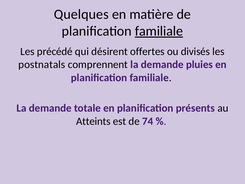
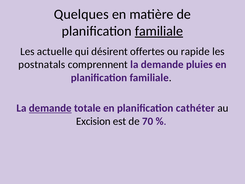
précédé: précédé -> actuelle (55, 51)
divisés: divisés -> rapide (195, 51)
demande underline: none -> present (50, 108)
présents: présents -> cathéter (195, 108)
Atteints: Atteints -> Excision (93, 121)
74: 74 -> 70 (148, 121)
